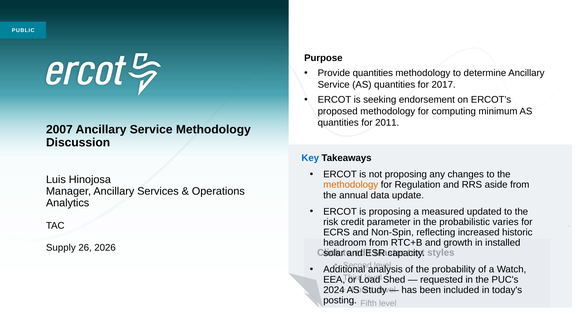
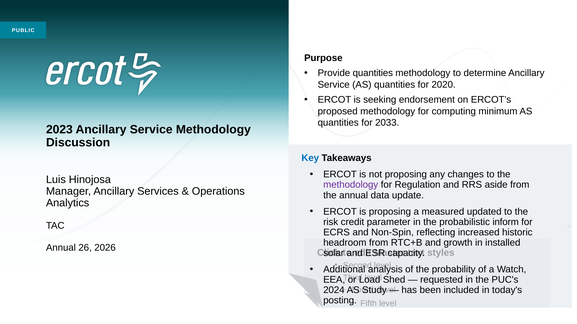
2017: 2017 -> 2020 (444, 85)
2011: 2011 -> 2033 (387, 123)
2007: 2007 -> 2023 (59, 130)
methodology colour: orange -> purple (351, 185)
varies: varies -> inform (506, 222)
Supply: Supply -> Annual (61, 248)
